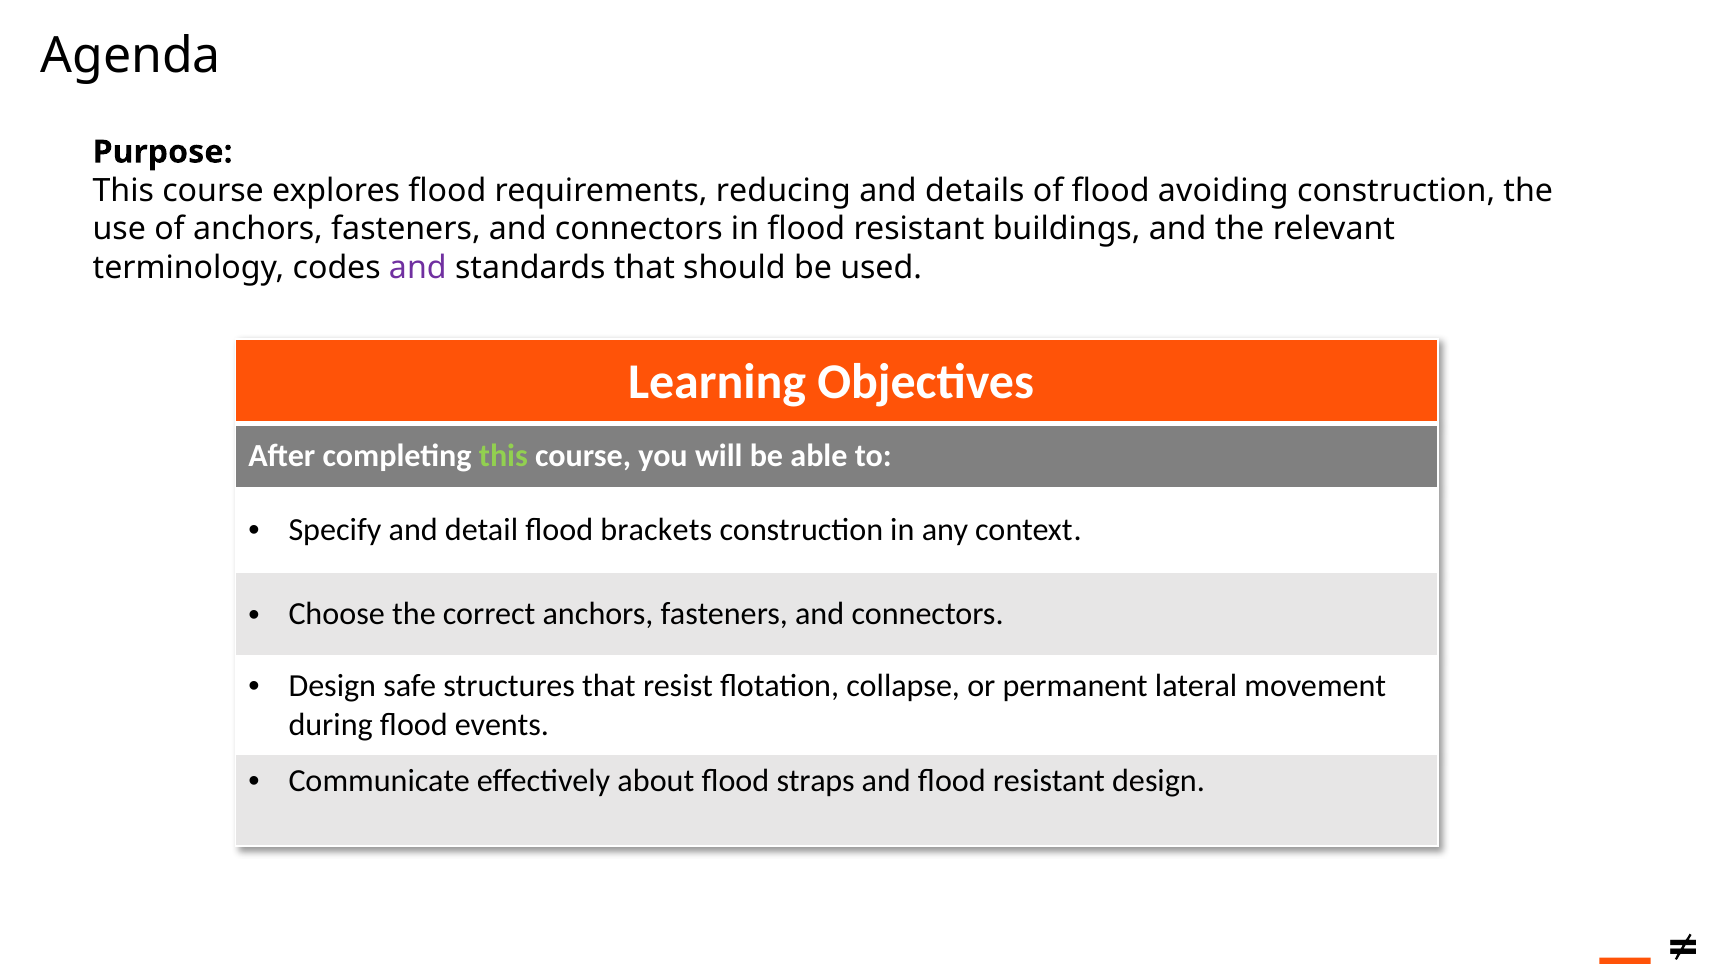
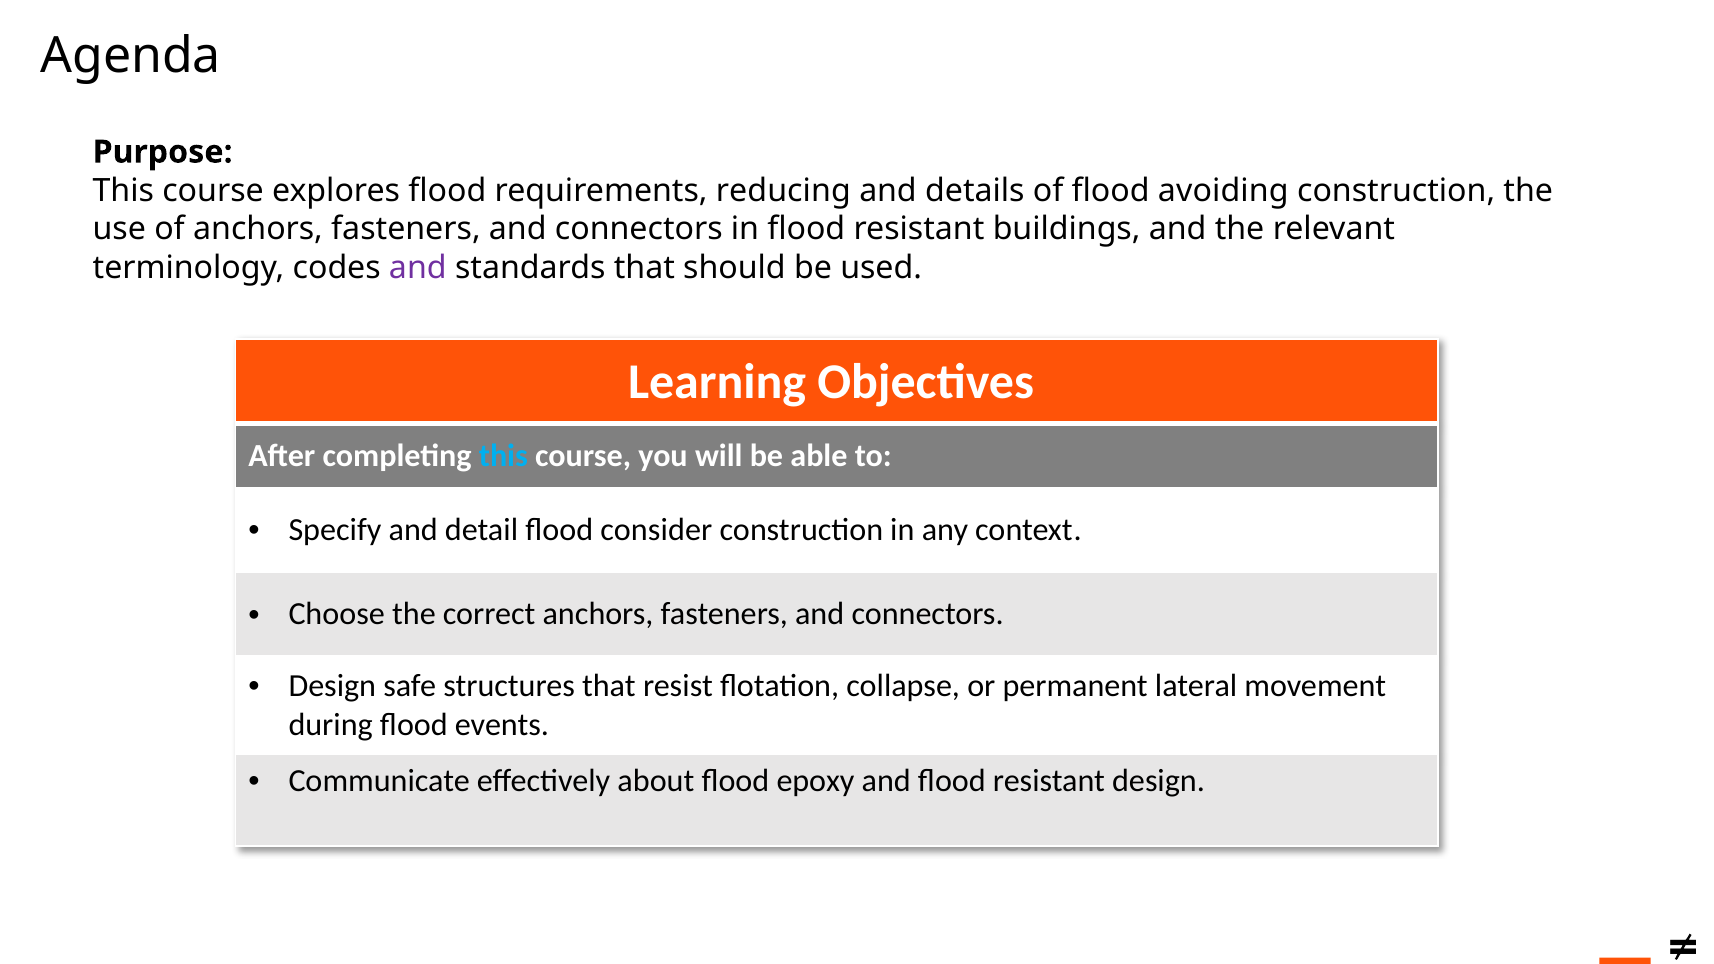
this colour: light green -> light blue (503, 456)
brackets: brackets -> consider (656, 530)
straps: straps -> epoxy (815, 781)
